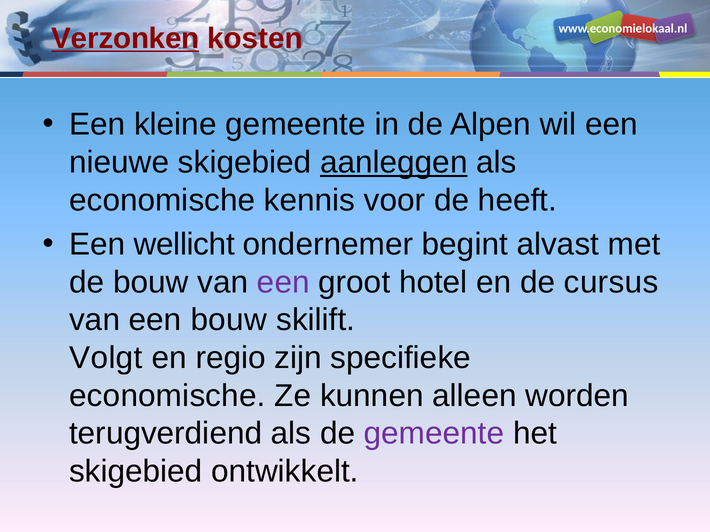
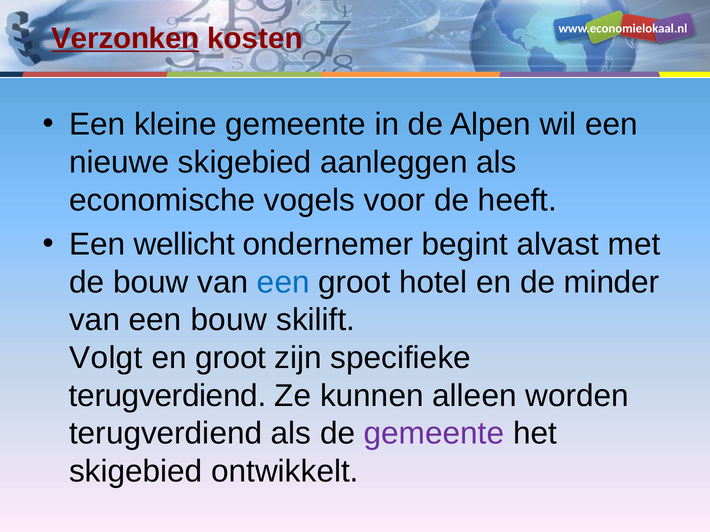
aanleggen underline: present -> none (394, 162)
kennis: kennis -> vogels (310, 200)
een colour: purple -> blue (283, 282)
cursus: cursus -> minder (612, 282)
en regio: regio -> groot (231, 358)
economische: economische -> terugverdiend (168, 396)
